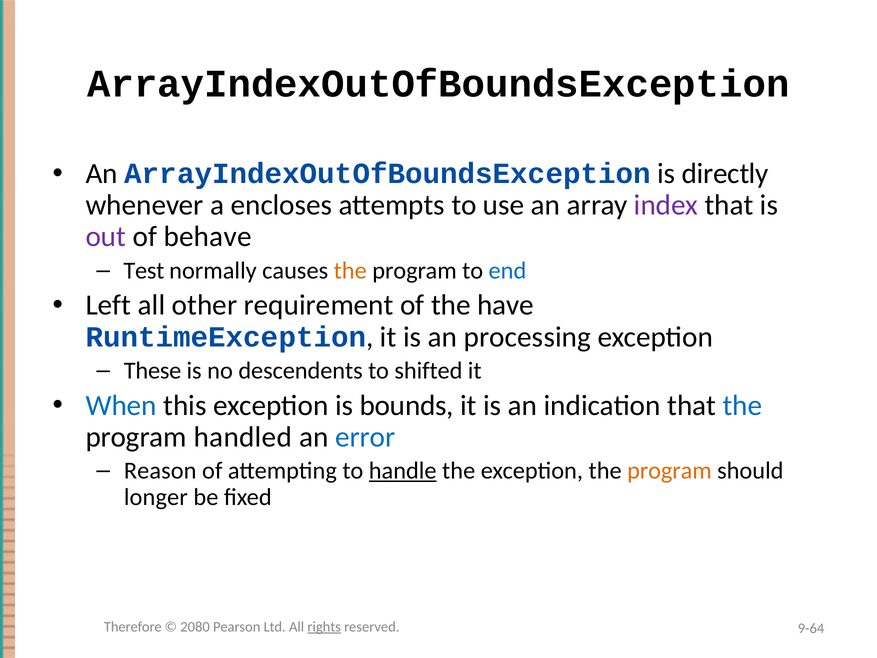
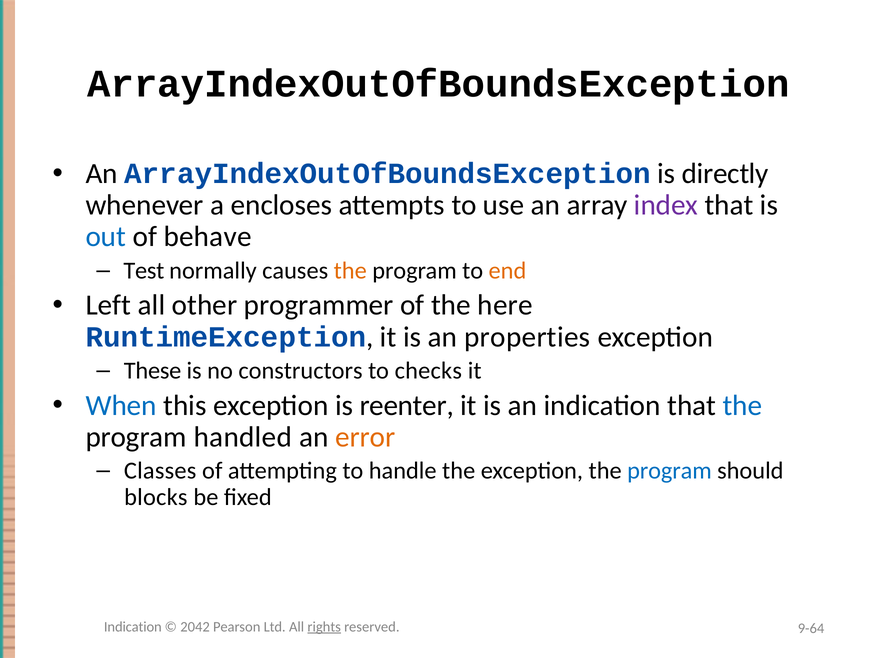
out colour: purple -> blue (106, 237)
end colour: blue -> orange (507, 270)
requirement: requirement -> programmer (319, 305)
have: have -> here (505, 305)
processing: processing -> properties (527, 337)
descendents: descendents -> constructors (300, 371)
shifted: shifted -> checks (428, 371)
bounds: bounds -> reenter (407, 405)
error colour: blue -> orange (365, 437)
Reason: Reason -> Classes (160, 471)
handle underline: present -> none (403, 471)
program colour: orange -> blue (669, 471)
longer: longer -> blocks (156, 497)
Therefore: Therefore -> Indication (133, 627)
2080: 2080 -> 2042 (195, 627)
